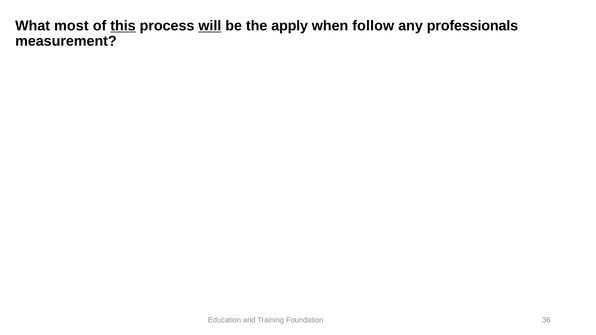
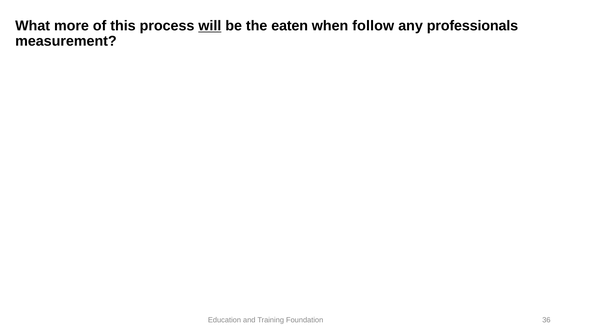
most: most -> more (71, 26)
this underline: present -> none (123, 26)
apply: apply -> eaten (290, 26)
